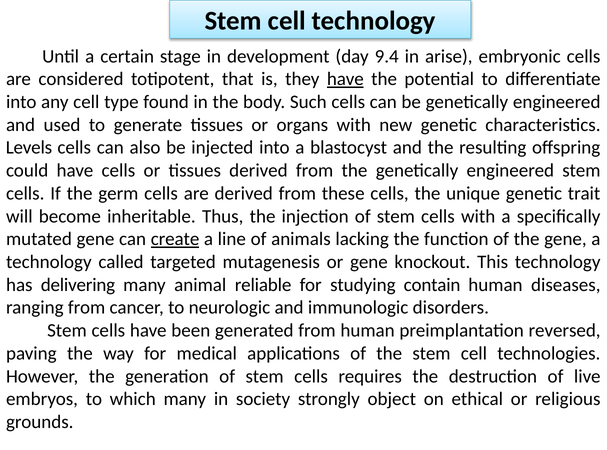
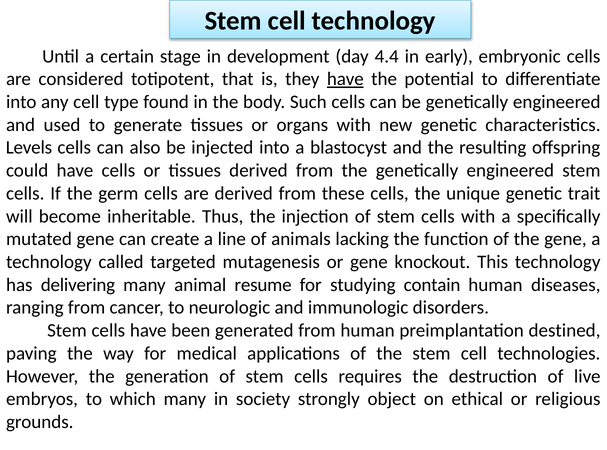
9.4: 9.4 -> 4.4 (387, 56)
arise: arise -> early (449, 56)
create underline: present -> none (175, 239)
reliable: reliable -> resume (263, 285)
reversed: reversed -> destined (565, 330)
